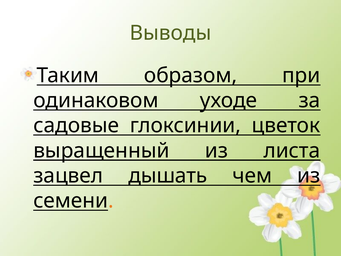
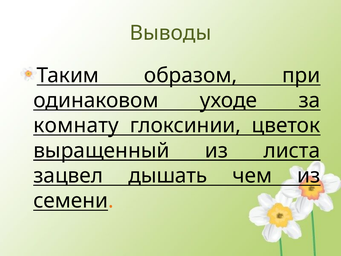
садовые: садовые -> комнату (76, 125)
